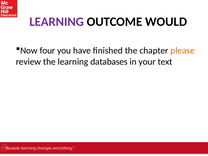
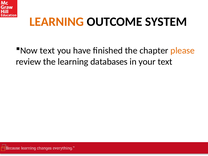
LEARNING colour: purple -> orange (57, 22)
WOULD: WOULD -> SYSTEM (166, 22)
Now four: four -> text (47, 51)
